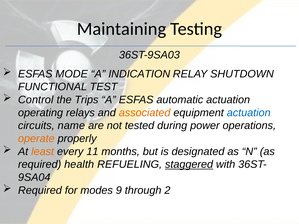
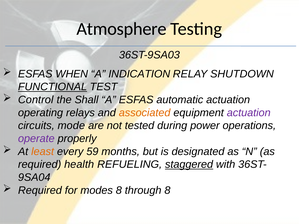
Maintaining: Maintaining -> Atmosphere (122, 29)
MODE: MODE -> WHEN (72, 74)
FUNCTIONAL underline: none -> present (53, 87)
Trips: Trips -> Shall (87, 100)
actuation colour: blue -> purple (249, 113)
name: name -> mode (71, 126)
operate colour: orange -> purple (36, 139)
11: 11 -> 59 (92, 152)
modes 9: 9 -> 8 (119, 191)
through 2: 2 -> 8 (167, 191)
